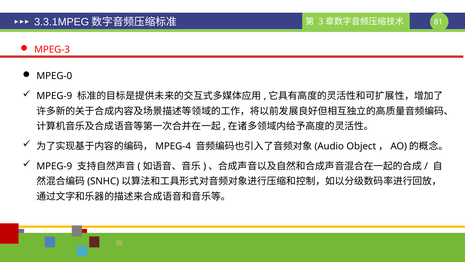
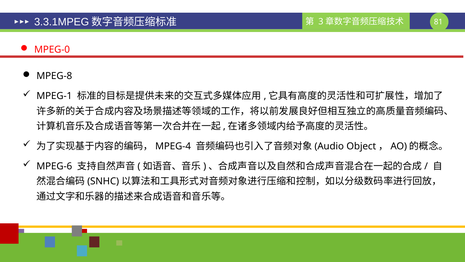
MPEG-3: MPEG-3 -> MPEG-0 (52, 50)
MPEG-0: MPEG-0 -> MPEG-8 (54, 76)
MPEG-9: MPEG-9 -> MPEG-1 (54, 96)
MPEG-9: MPEG-9 -> MPEG-6 (54, 166)
